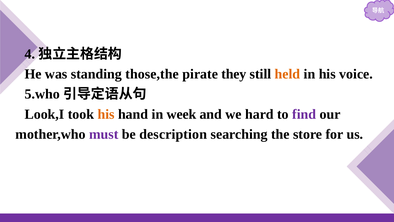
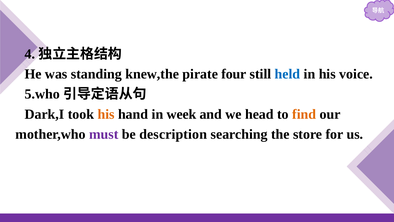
those,the: those,the -> knew,the (152, 74)
they: they -> four (234, 74)
held colour: orange -> blue (287, 74)
Look,I: Look,I -> Dark,I (44, 114)
hard: hard -> head (259, 114)
find colour: purple -> orange (304, 114)
